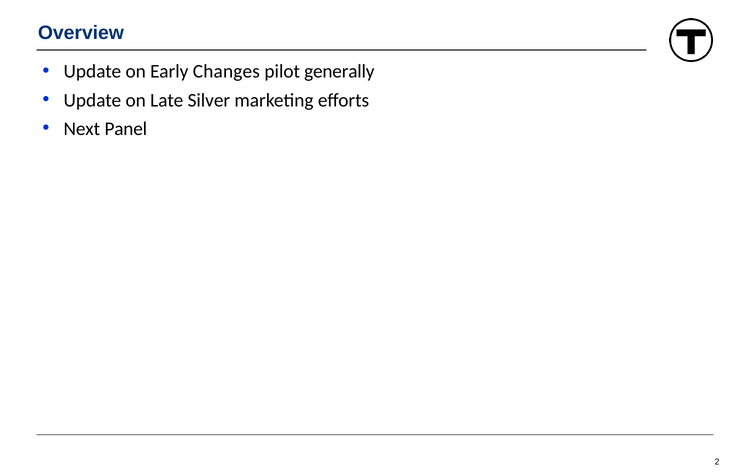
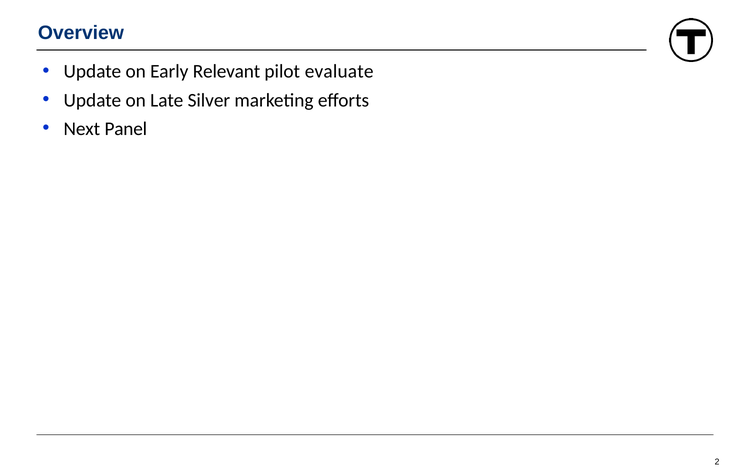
Changes: Changes -> Relevant (227, 72)
generally: generally -> evaluate (339, 72)
